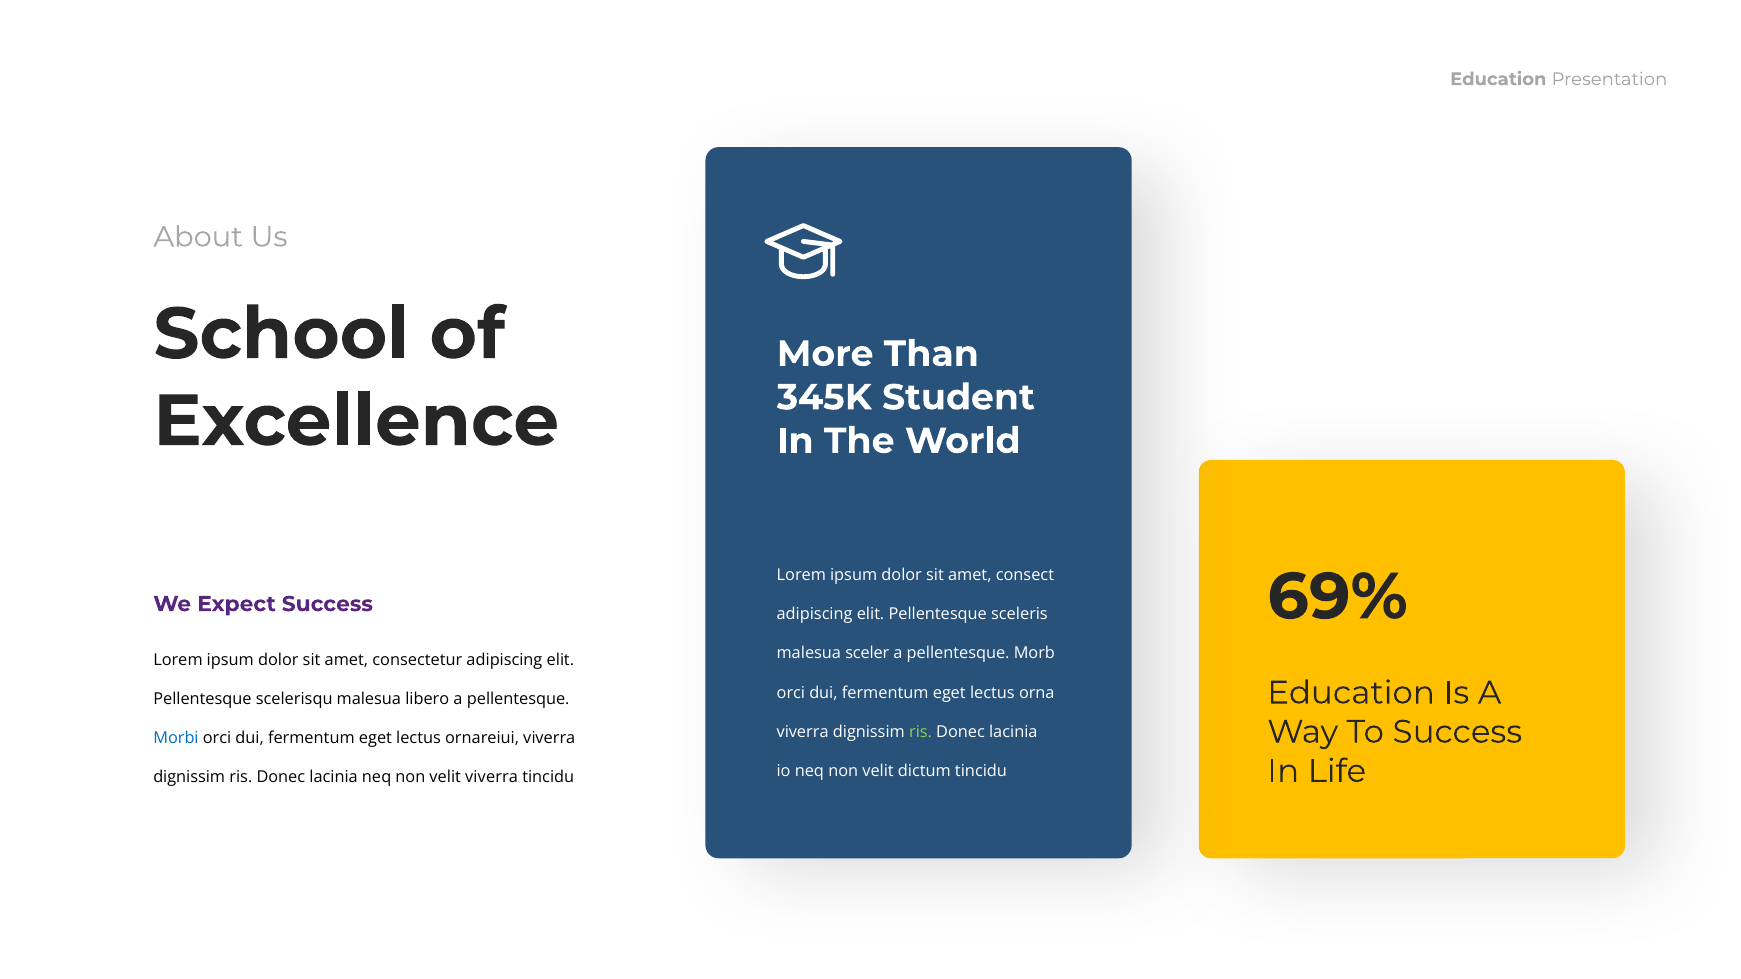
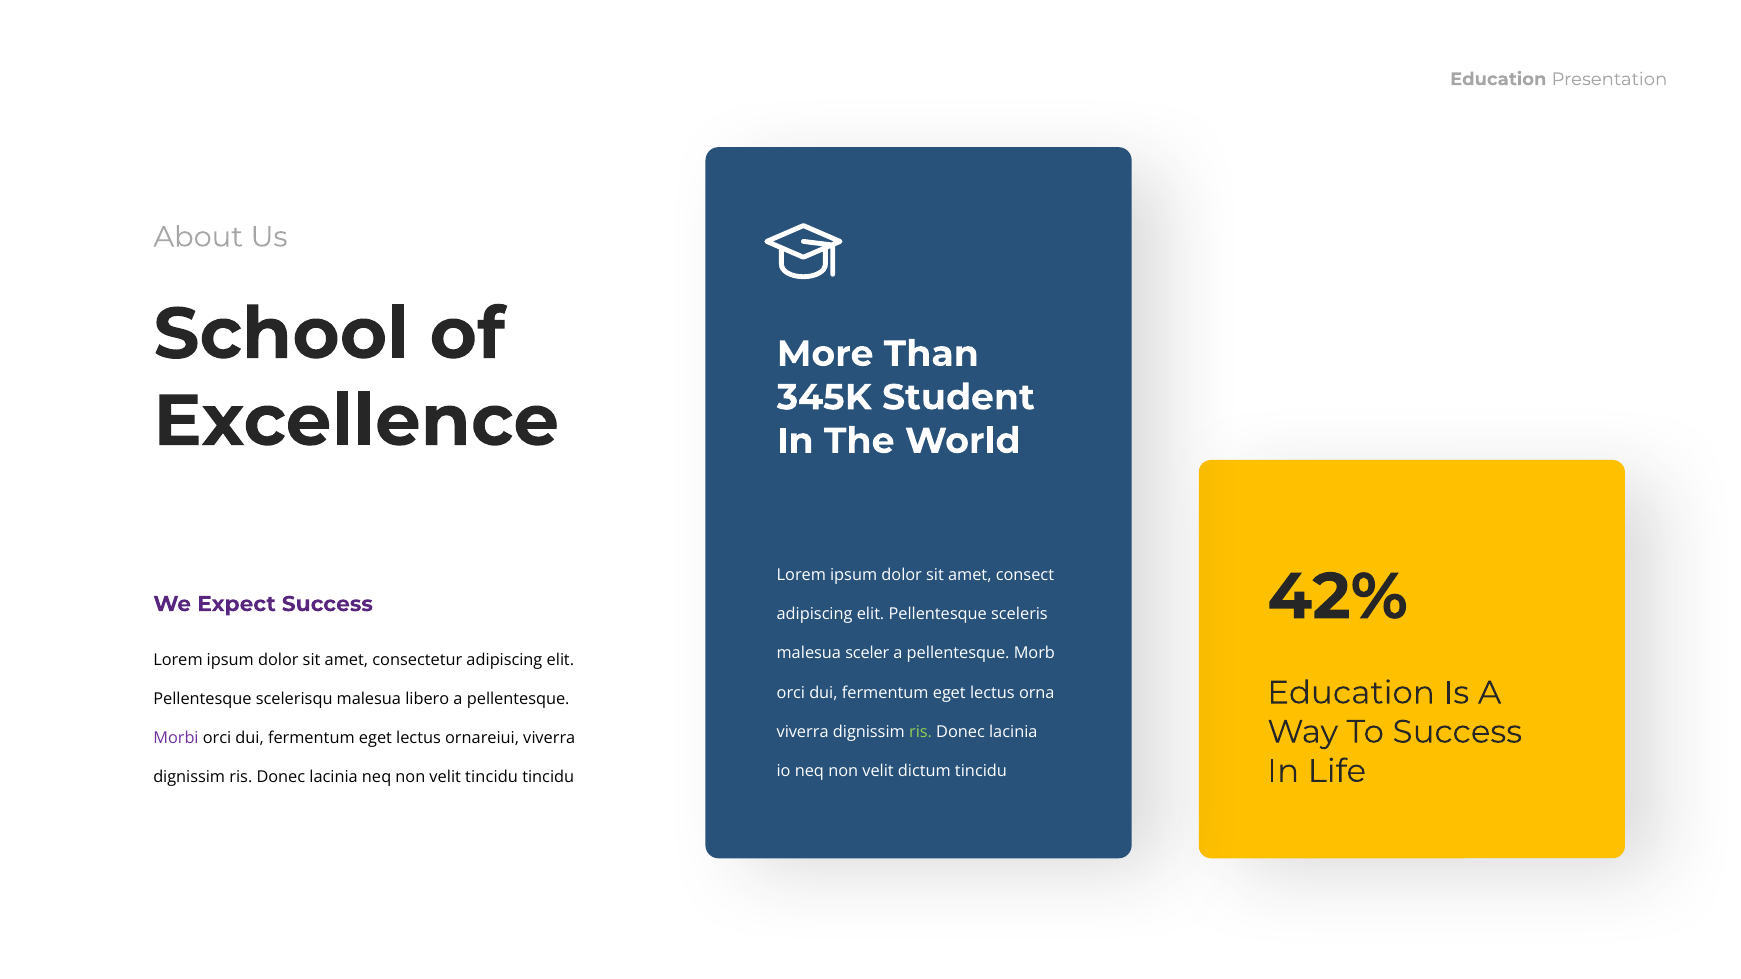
69%: 69% -> 42% (1338, 597)
Morbi colour: blue -> purple (176, 738)
velit viverra: viverra -> tincidu (492, 778)
